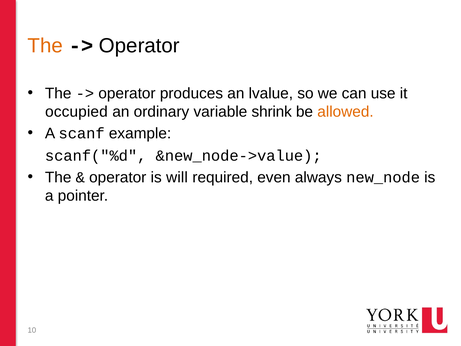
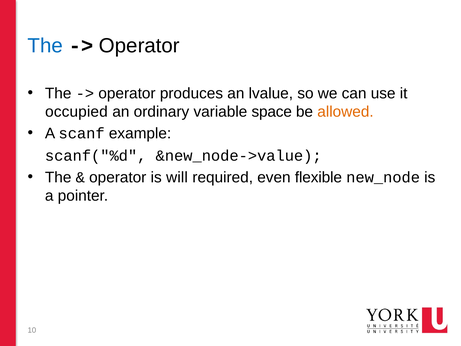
The colour: orange -> blue (45, 46)
shrink: shrink -> space (272, 112)
always: always -> flexible (318, 177)
